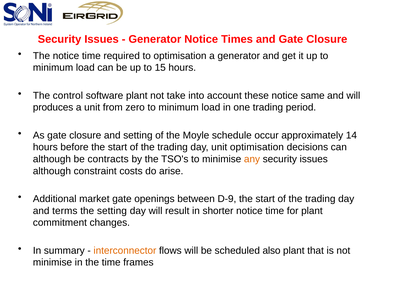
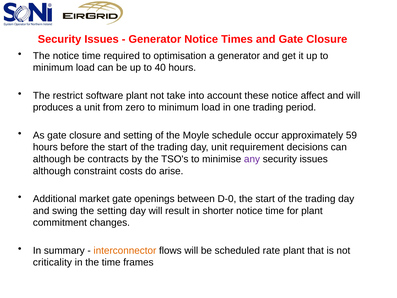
15: 15 -> 40 (160, 68)
control: control -> restrict (68, 95)
same: same -> affect (313, 95)
14: 14 -> 59 (351, 135)
unit optimisation: optimisation -> requirement (257, 147)
any colour: orange -> purple (252, 159)
D-9: D-9 -> D-0 (227, 199)
terms: terms -> swing (65, 211)
also: also -> rate (271, 250)
minimise: minimise -> criticality (52, 262)
